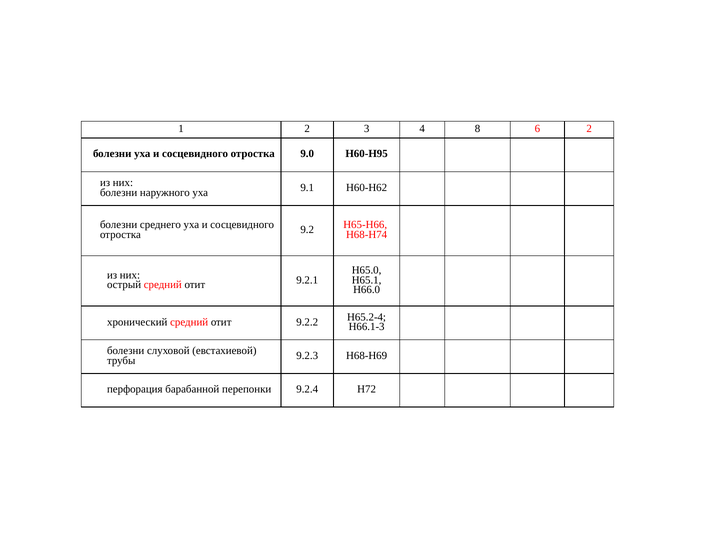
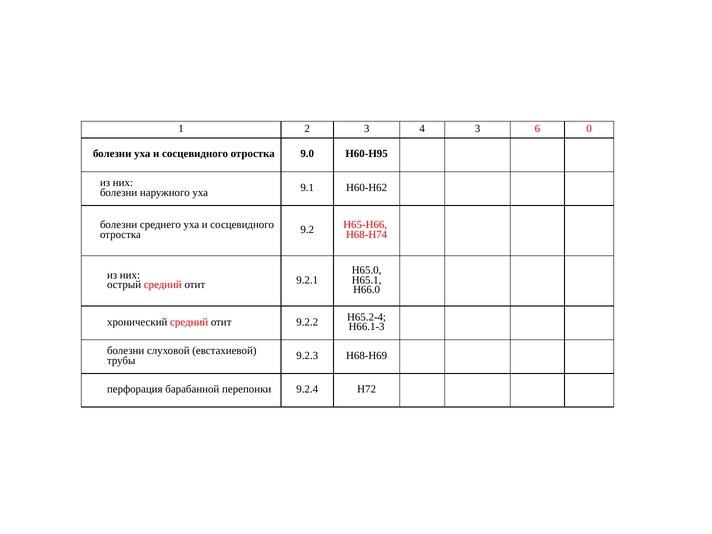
4 8: 8 -> 3 (478, 129)
6 2: 2 -> 0 (589, 129)
